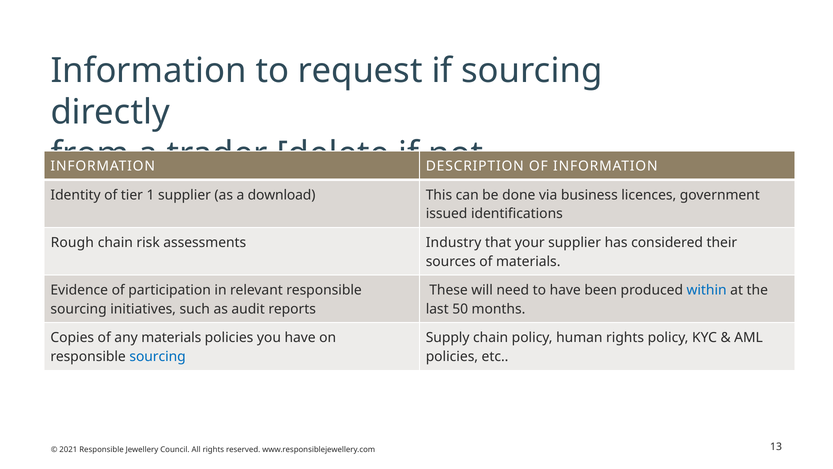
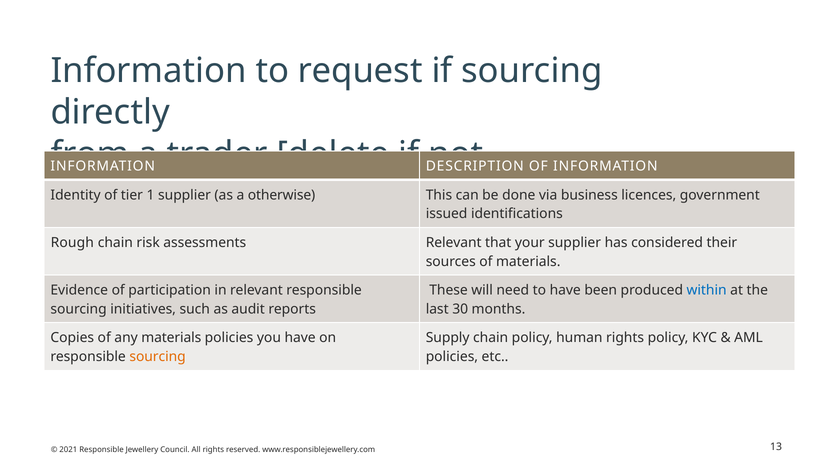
download: download -> otherwise (282, 195)
assessments Industry: Industry -> Relevant (454, 242)
50: 50 -> 30 (460, 309)
sourcing colour: blue -> orange (158, 356)
